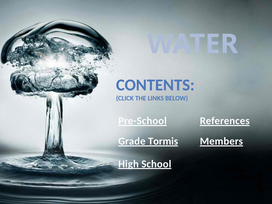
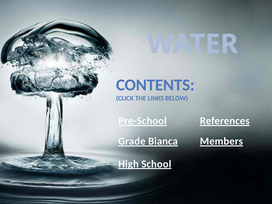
Tormis: Tormis -> Bianca (163, 141)
